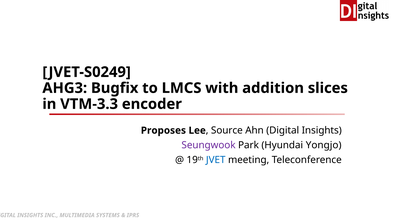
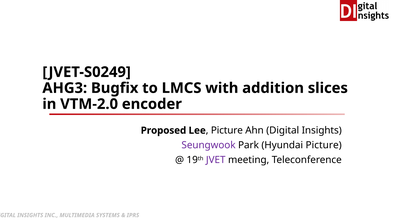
VTM-3.3: VTM-3.3 -> VTM-2.0 (89, 104)
Proposes: Proposes -> Proposed (163, 130)
Source: Source -> Picture (227, 130)
Hyundai Yongjo: Yongjo -> Picture (324, 145)
JVET colour: blue -> purple (216, 160)
